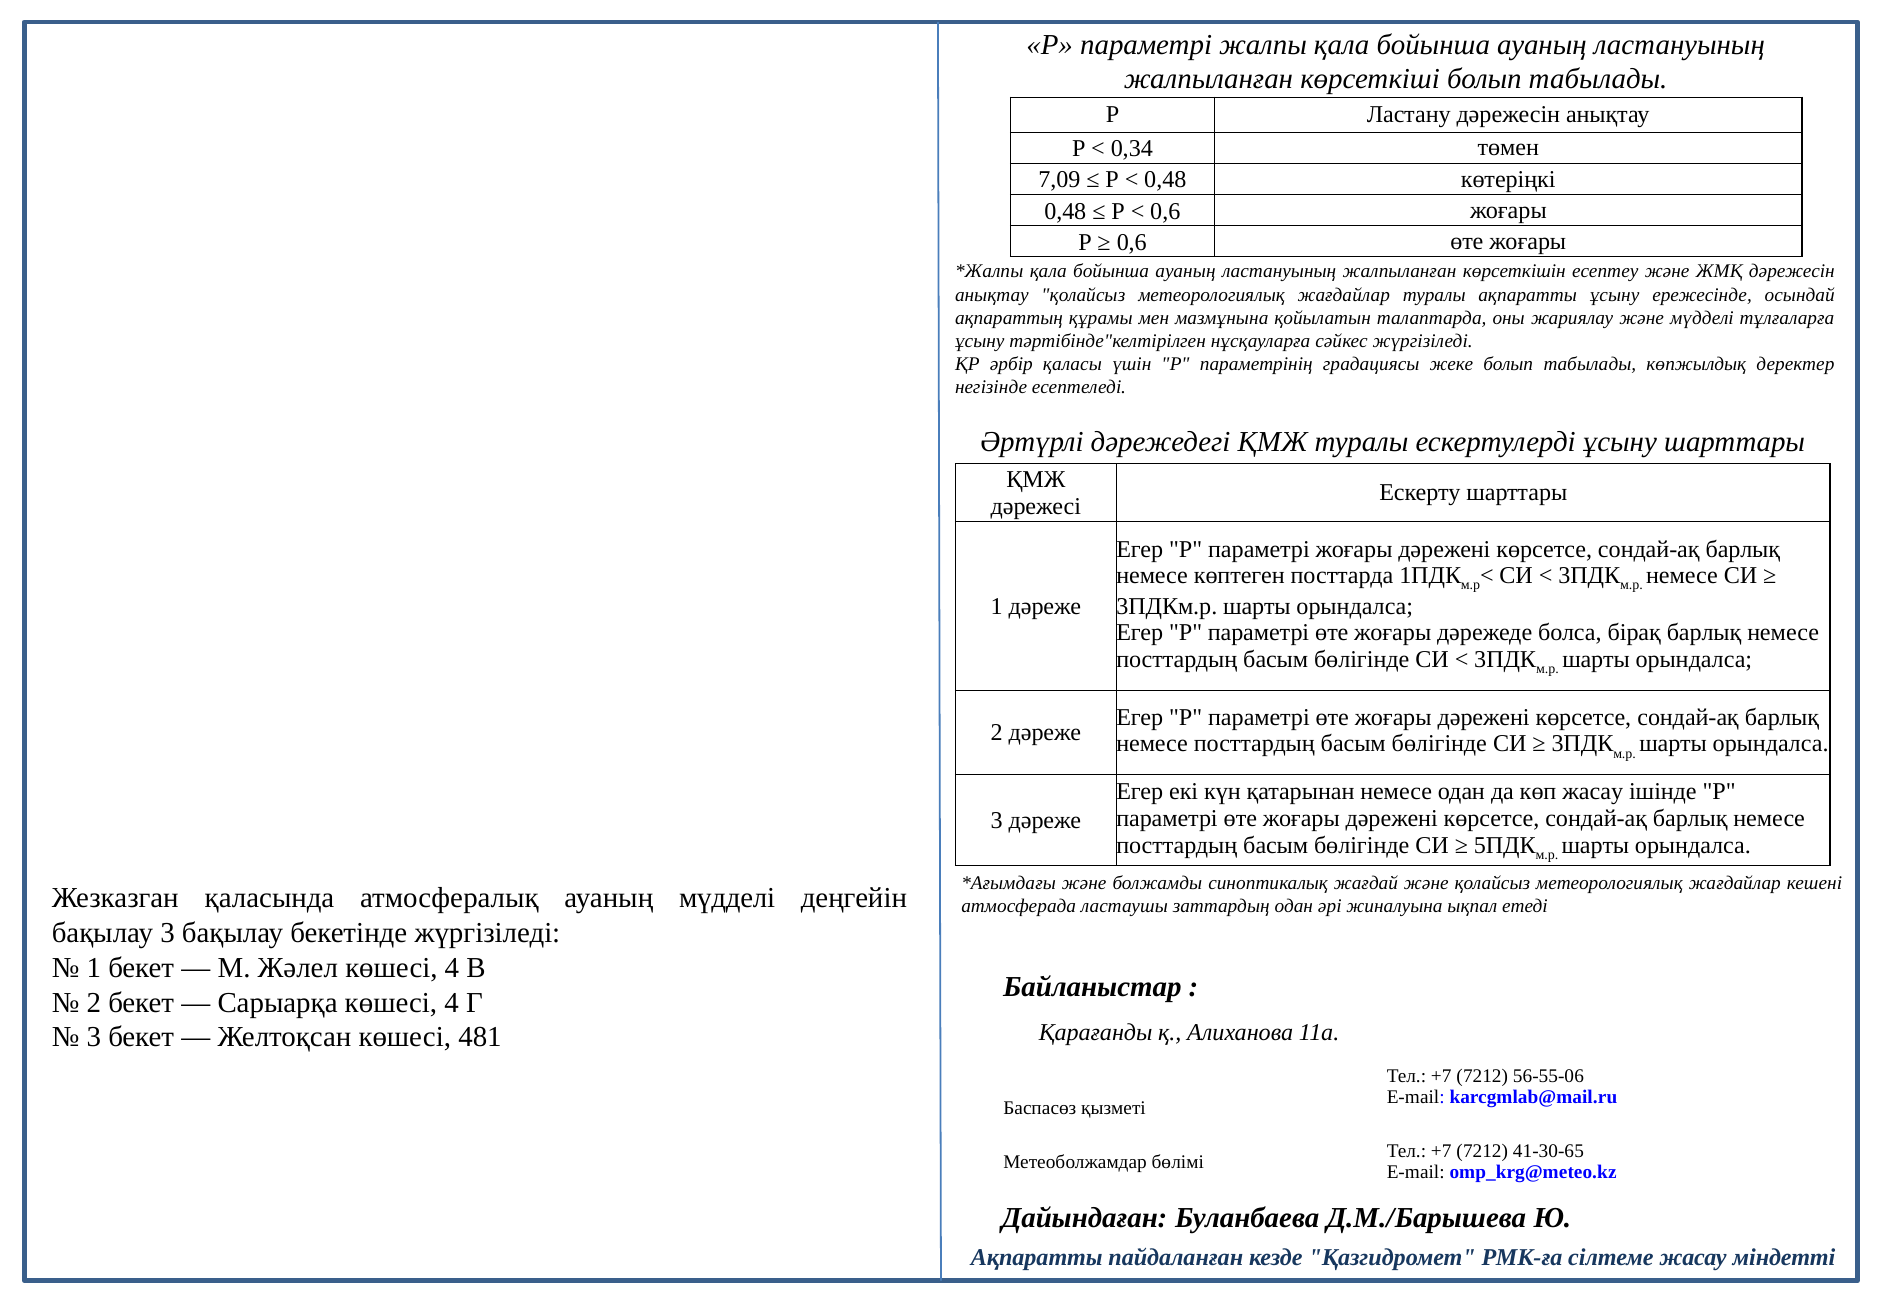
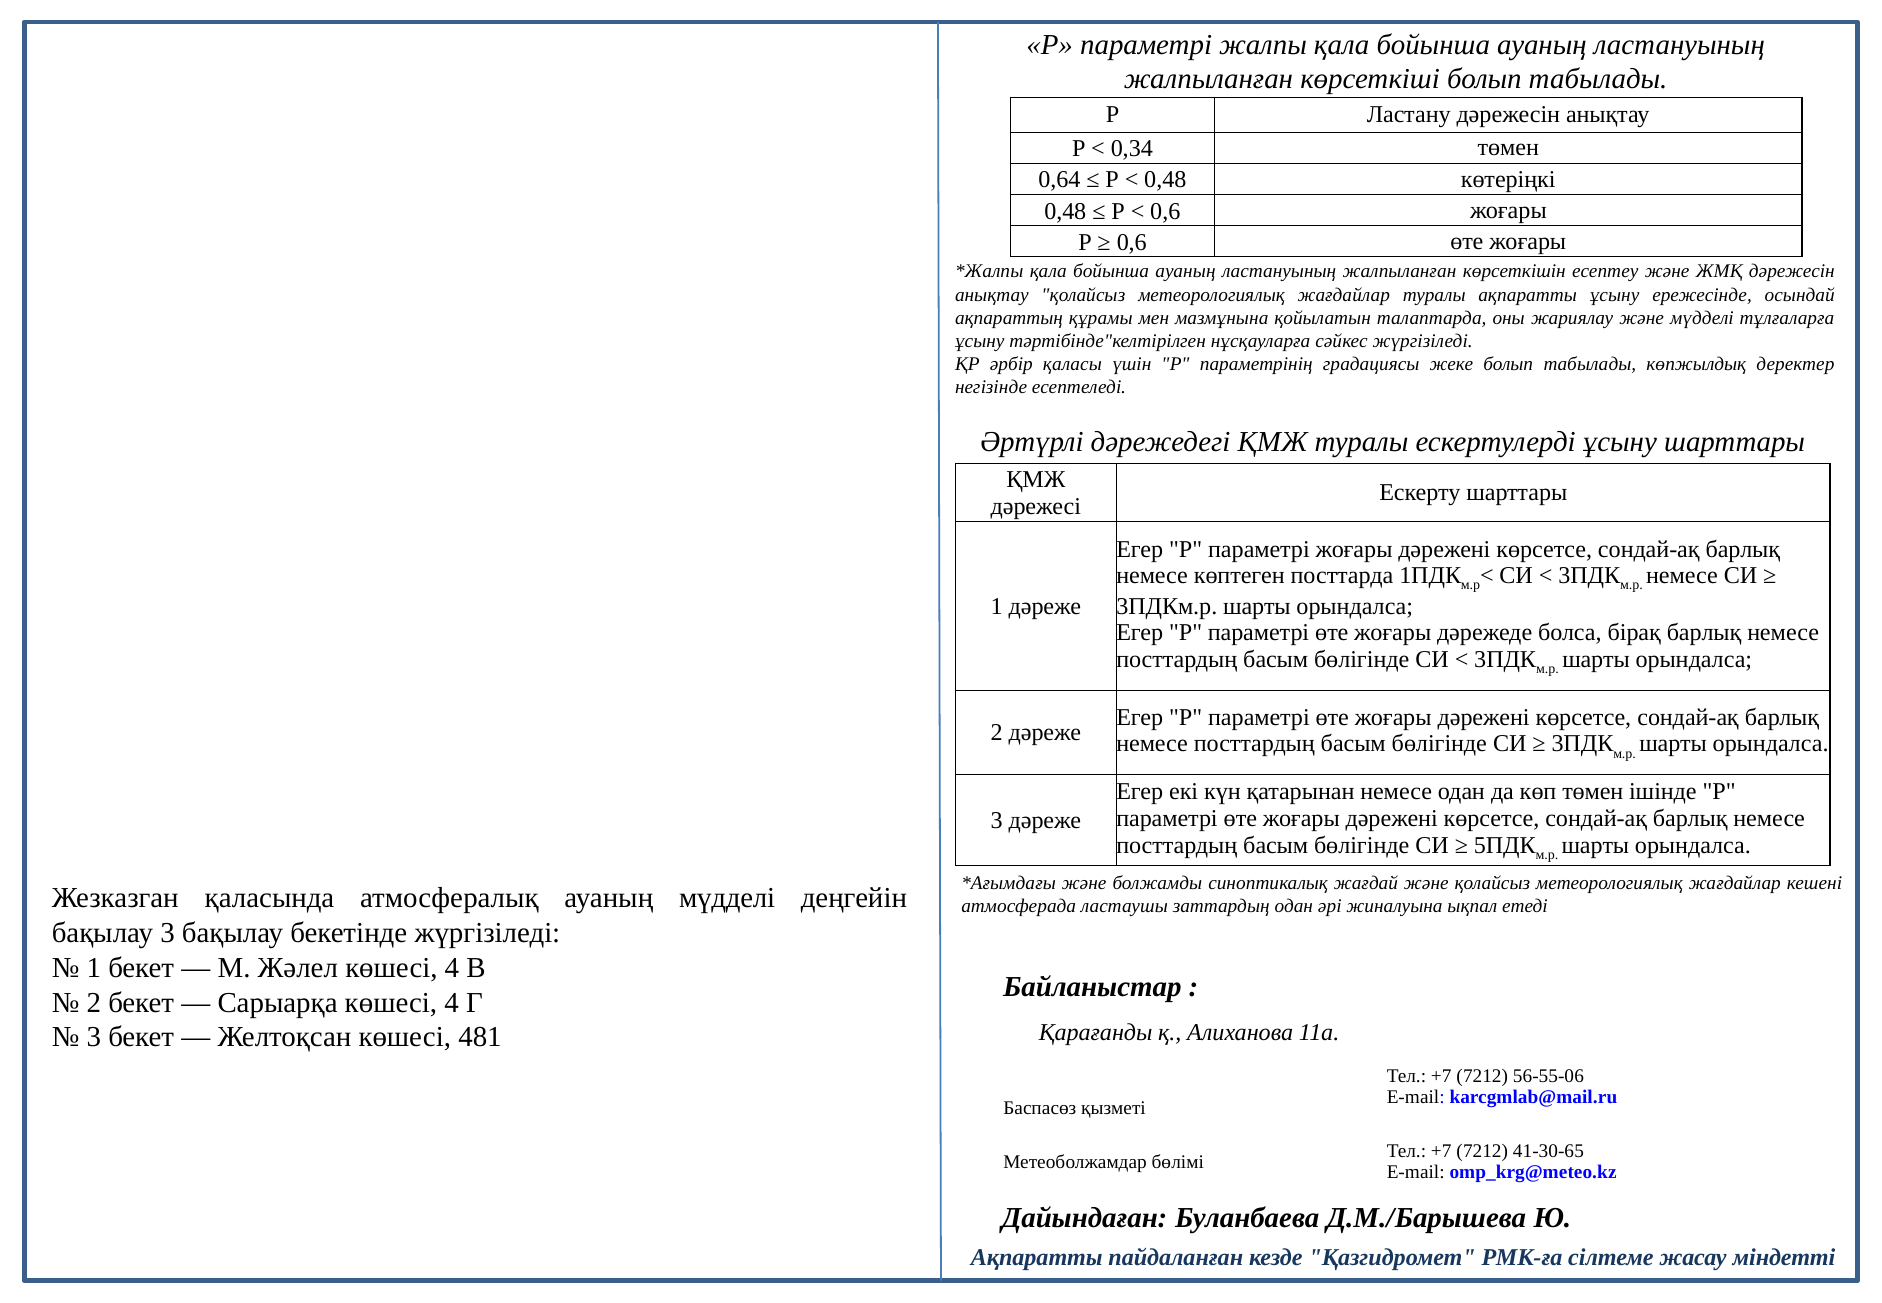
7,09: 7,09 -> 0,64 (1059, 180)
көп жасау: жасау -> төмен (1593, 792)
